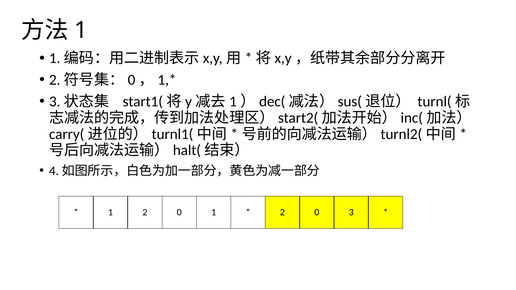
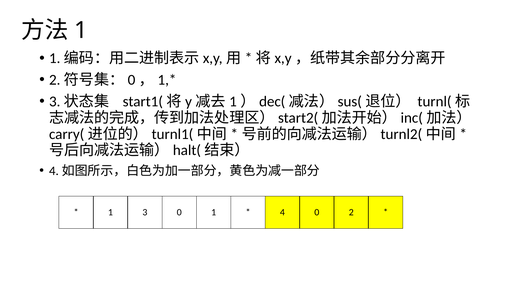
1 2: 2 -> 3 (145, 213)
2: 2 -> 4 (282, 213)
3: 3 -> 2 (351, 213)
